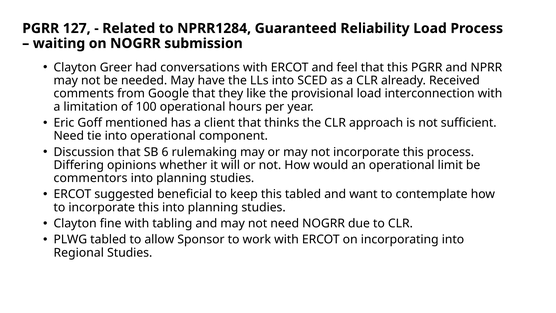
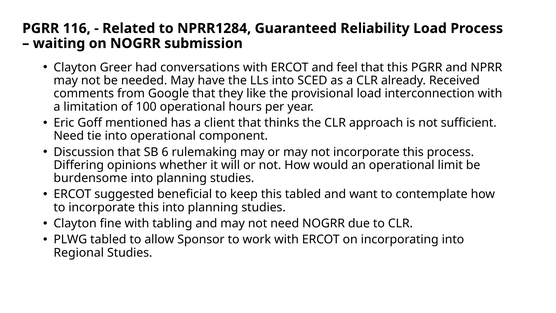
127: 127 -> 116 (77, 28)
commentors: commentors -> burdensome (91, 178)
